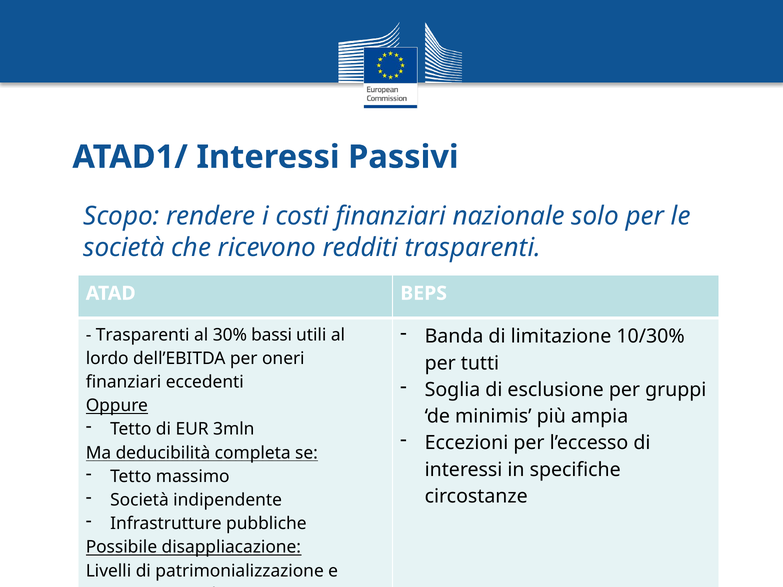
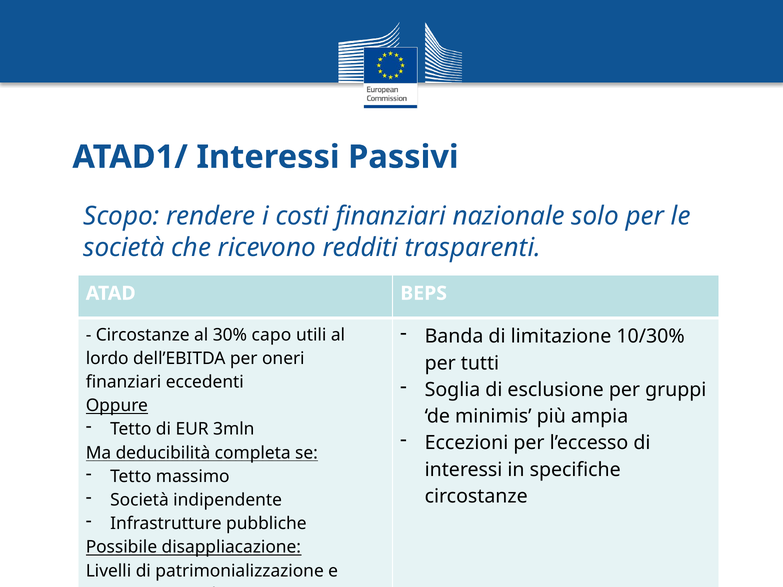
Trasparenti: Trasparenti -> Circostanze (143, 335)
bassi: bassi -> capo (271, 335)
